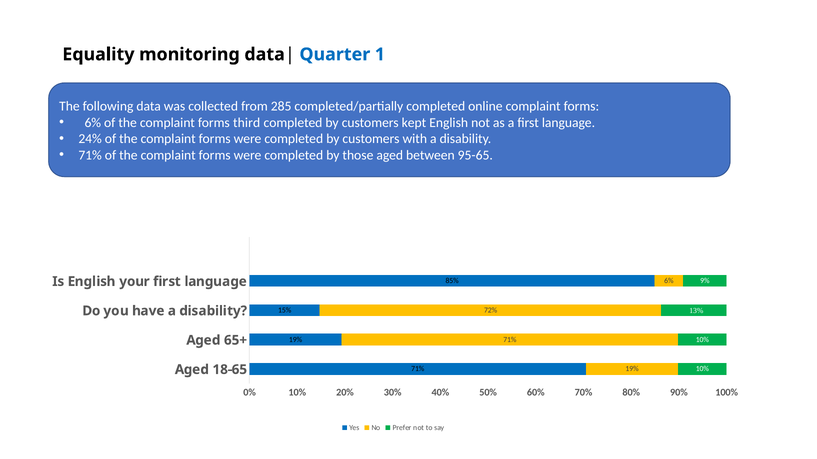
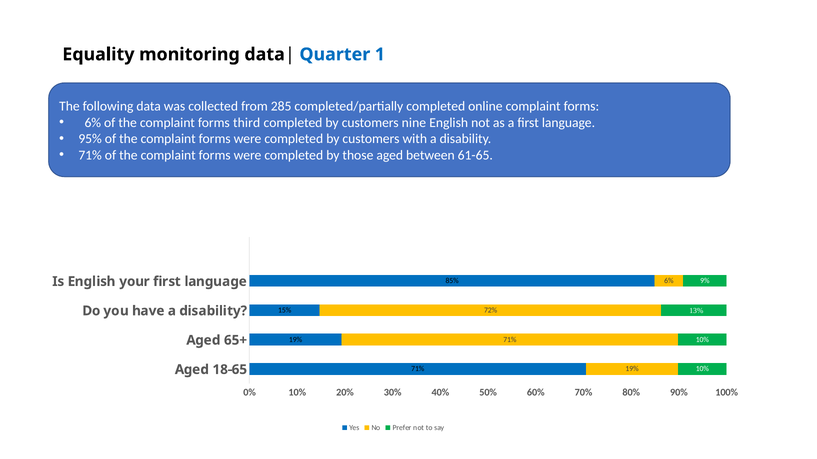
kept: kept -> nine (414, 123)
24%: 24% -> 95% (90, 139)
95-65: 95-65 -> 61-65 (475, 155)
